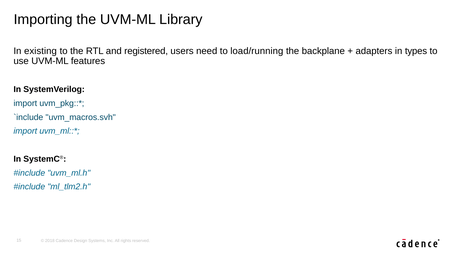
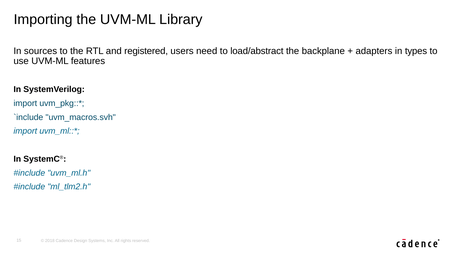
existing: existing -> sources (41, 51)
load/running: load/running -> load/abstract (257, 51)
